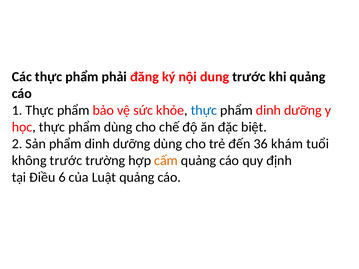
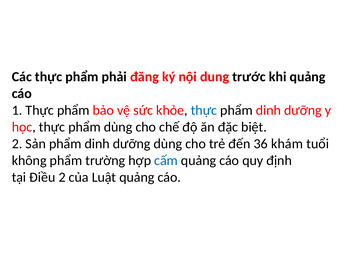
không trước: trước -> phẩm (66, 161)
cấm colour: orange -> blue (166, 161)
Điều 6: 6 -> 2 (62, 178)
